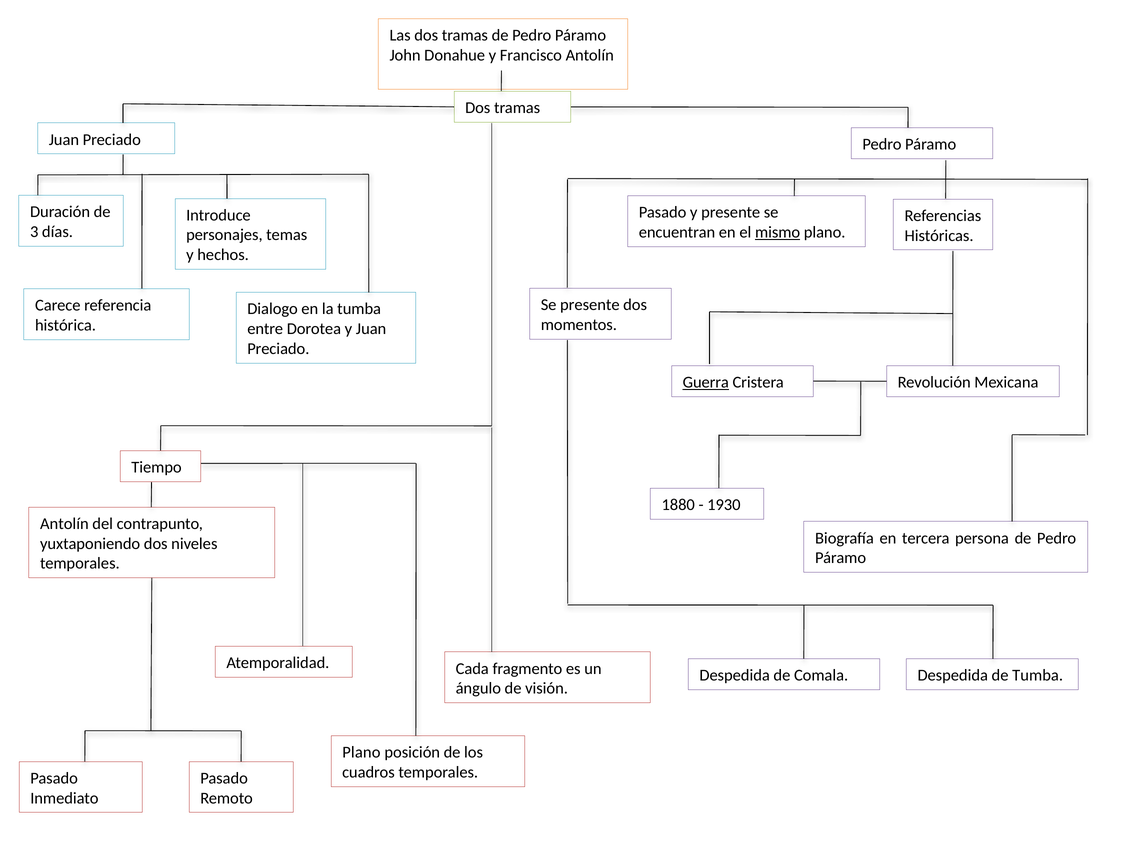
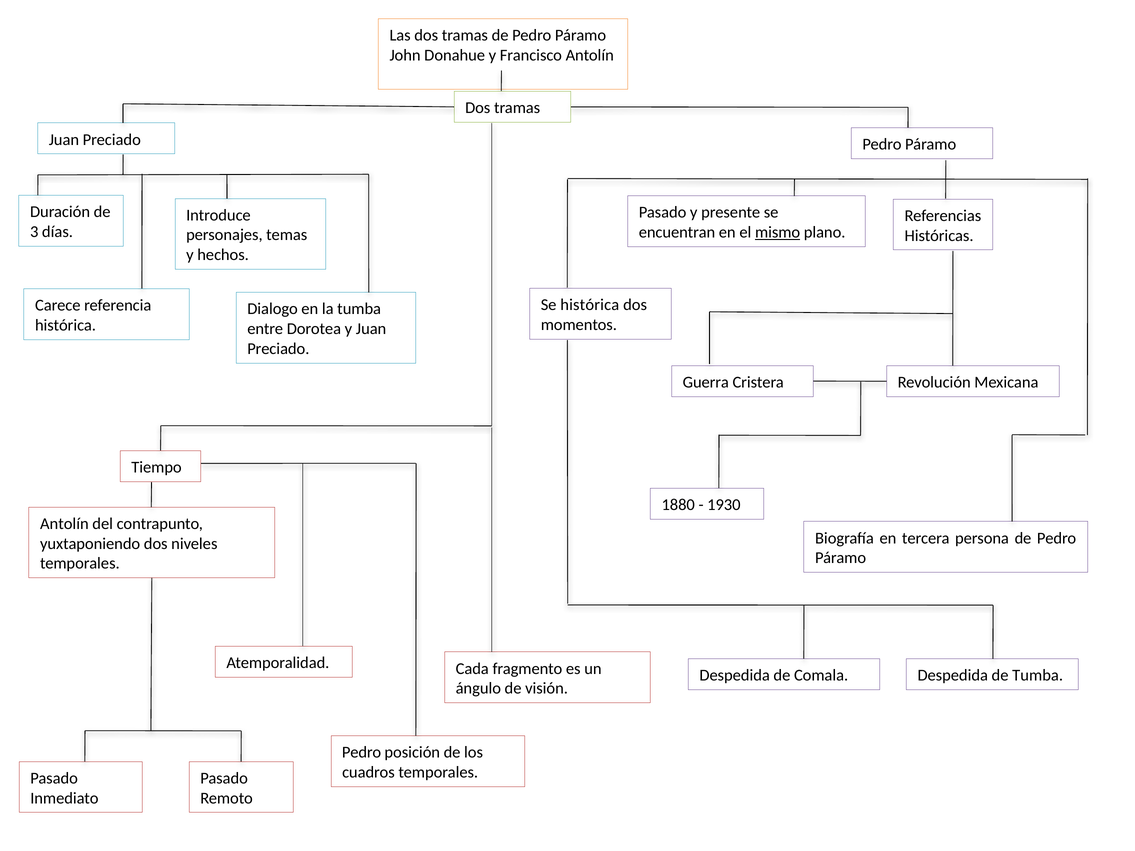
Se presente: presente -> histórica (590, 305)
Guerra underline: present -> none (706, 382)
Plano: Plano -> Pedro (362, 753)
